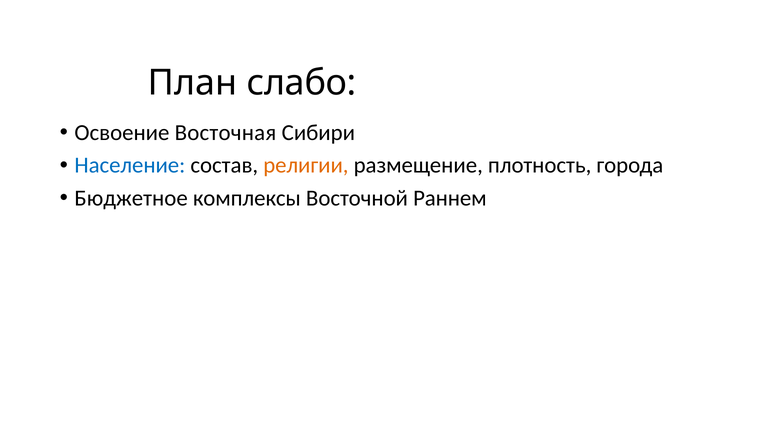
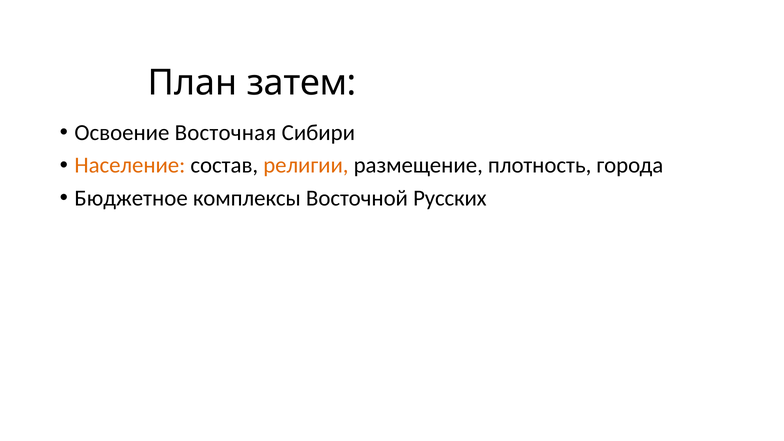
слабо: слабо -> затем (302, 83)
Население colour: blue -> orange (130, 165)
Раннем: Раннем -> Русских (450, 198)
